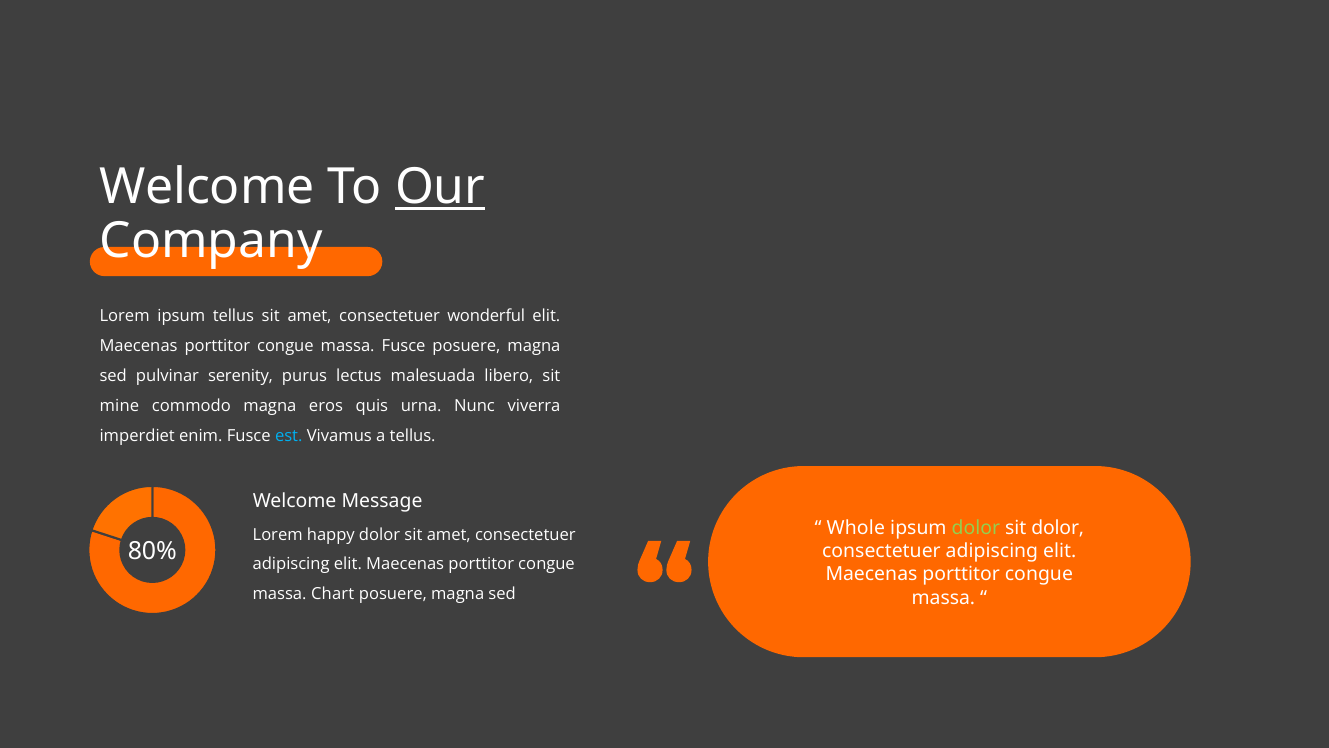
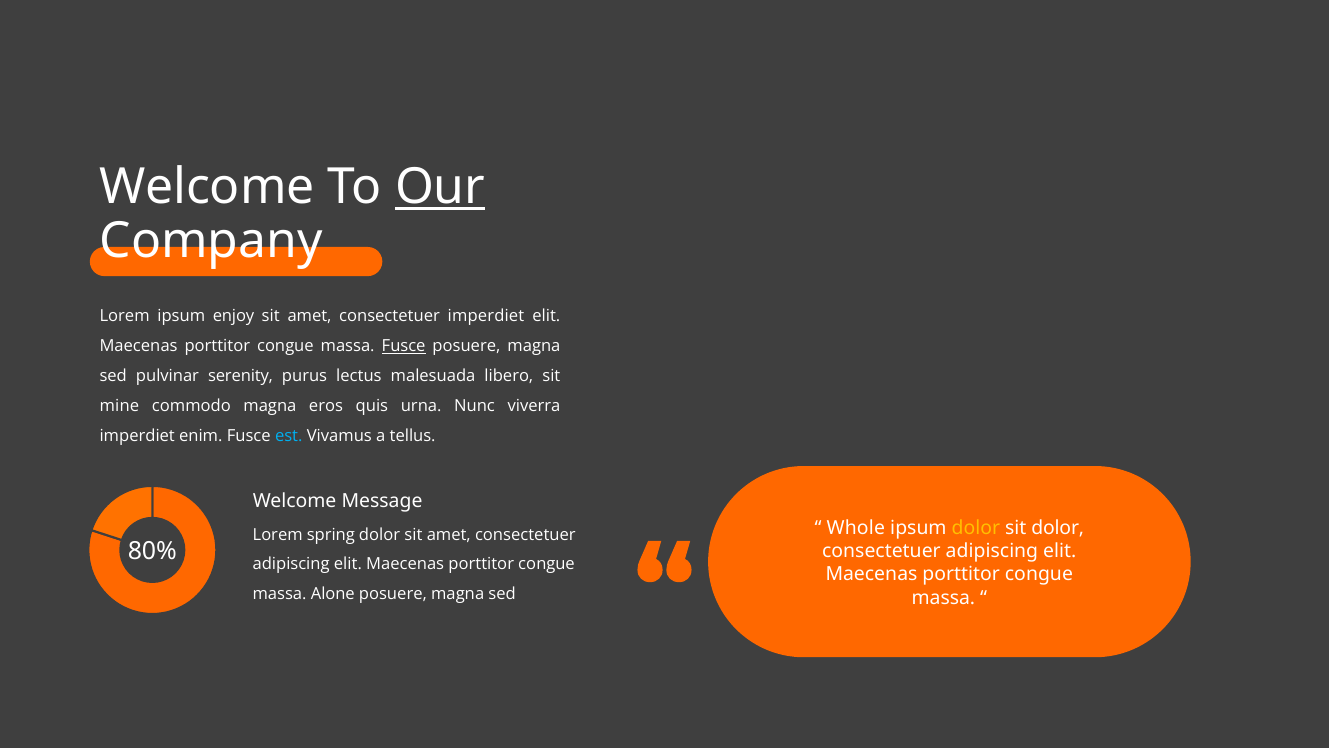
ipsum tellus: tellus -> enjoy (233, 316)
consectetuer wonderful: wonderful -> imperdiet (486, 316)
Fusce underline: none -> present (404, 346)
dolor colour: light green -> yellow (976, 528)
happy: happy -> spring (331, 534)
Chart: Chart -> Alone (333, 594)
